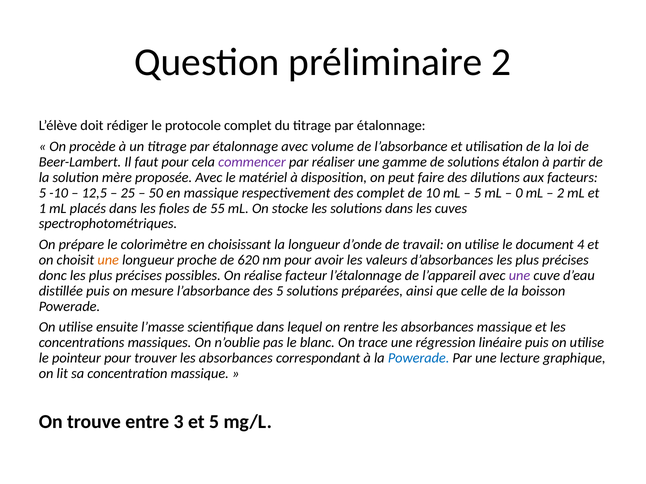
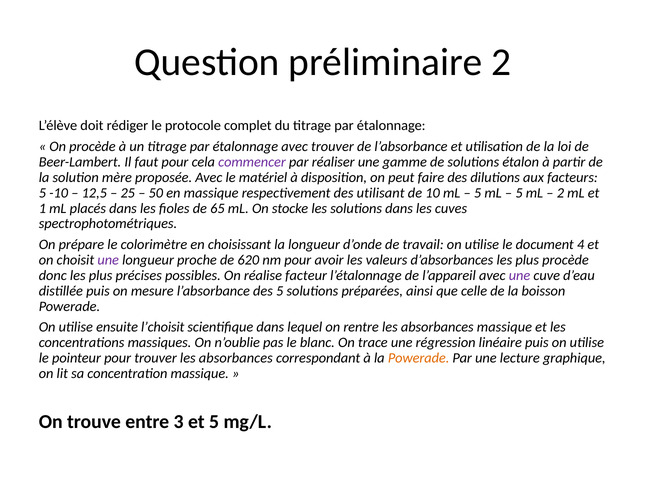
avec volume: volume -> trouver (332, 147)
des complet: complet -> utilisant (381, 193)
0: 0 -> 5 (519, 193)
55: 55 -> 65 (217, 208)
une colour: orange -> purple (108, 260)
d’absorbances les plus précises: précises -> procède (565, 260)
l’masse: l’masse -> l’choisit (163, 327)
Powerade colour: blue -> orange (419, 358)
